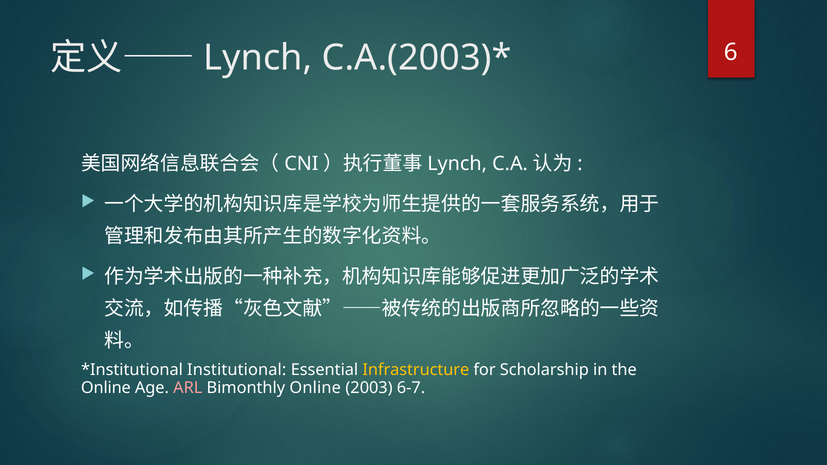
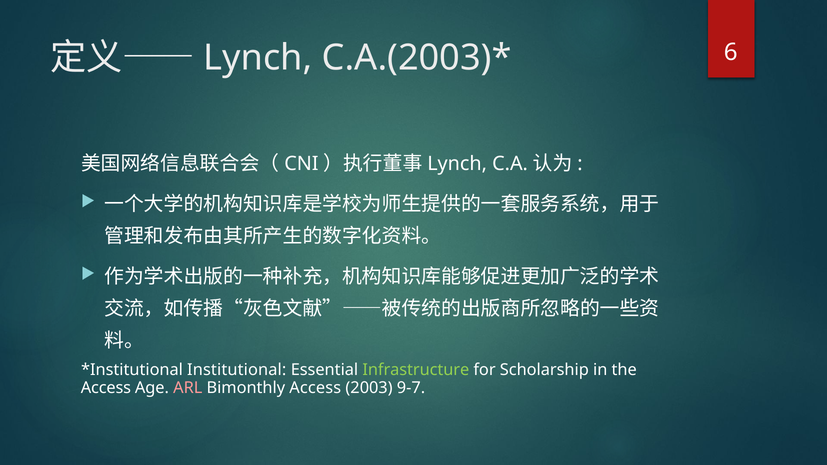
Infrastructure colour: yellow -> light green (416, 370)
Online: Online -> Access (106, 388)
Bimonthly Online: Online -> Access (315, 388)
6-7: 6-7 -> 9-7 (411, 388)
